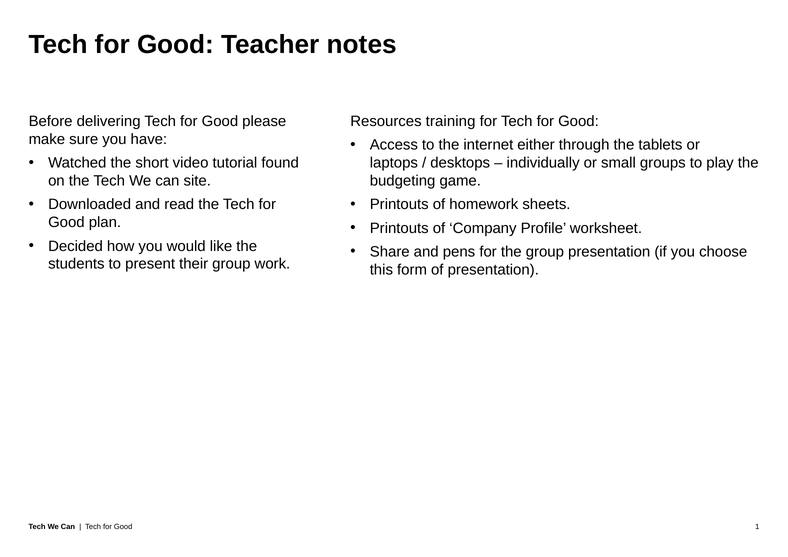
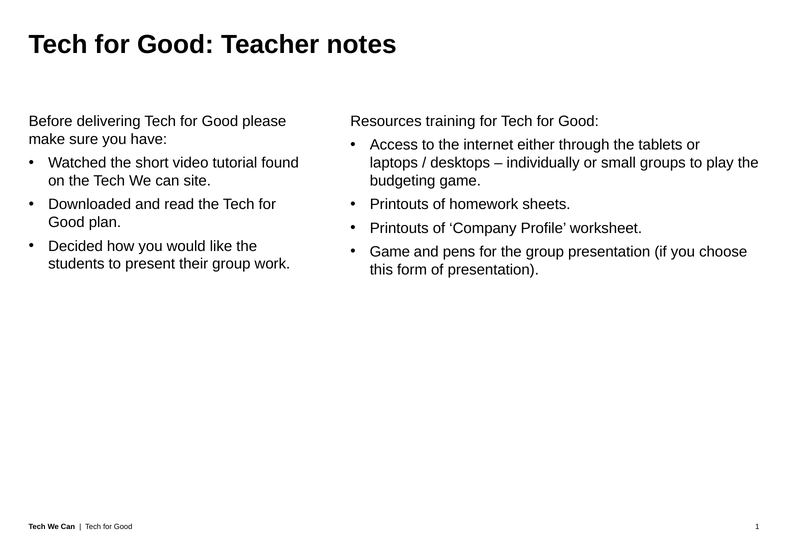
Share: Share -> Game (390, 252)
